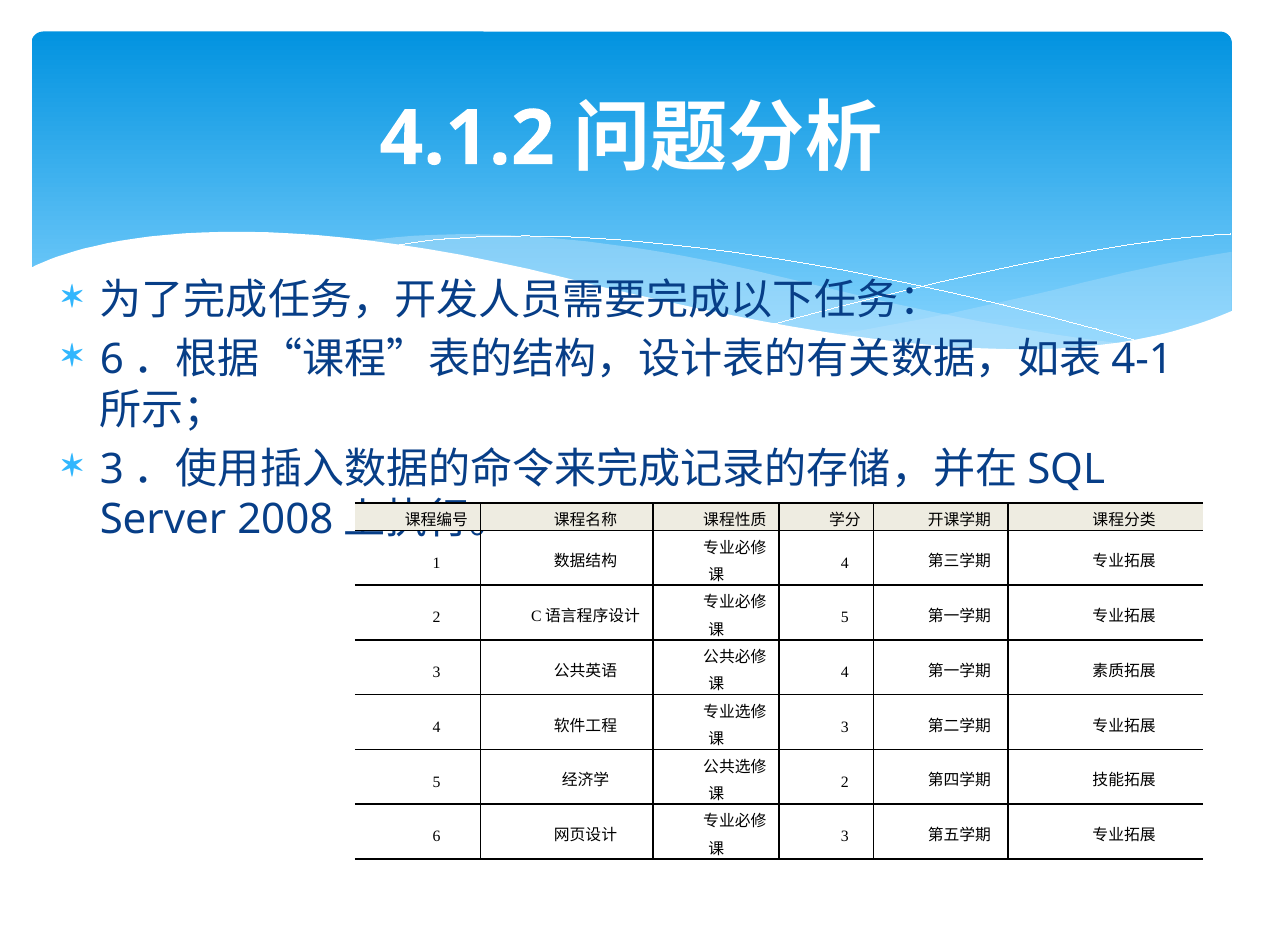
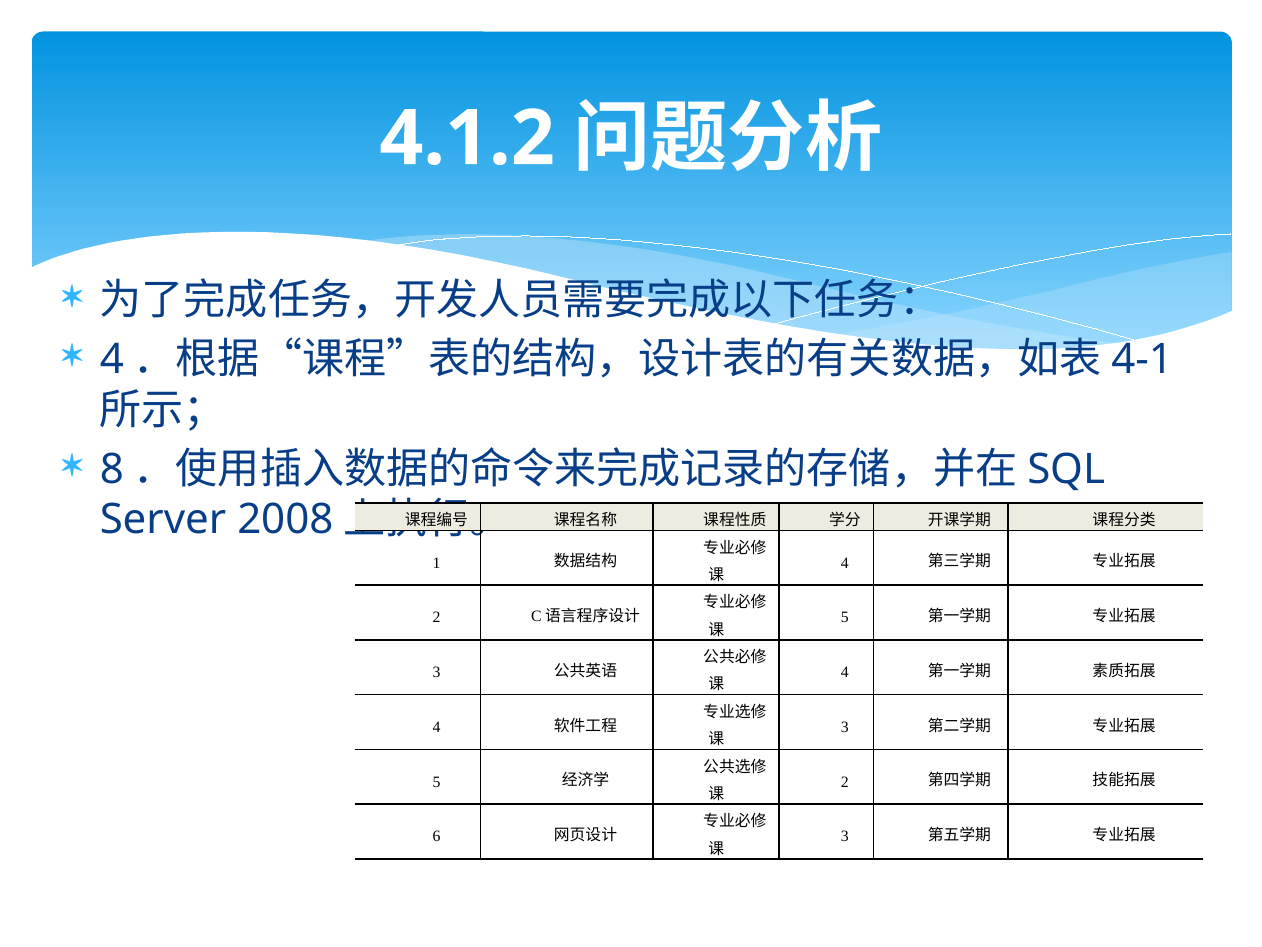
6: 6 -> 4 (112, 360)
3: 3 -> 8 (112, 469)
